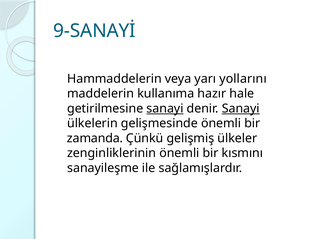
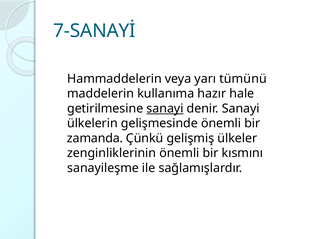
9-SANAYİ: 9-SANAYİ -> 7-SANAYİ (94, 31)
yollarını: yollarını -> tümünü (243, 79)
Sanayi underline: present -> none (241, 109)
